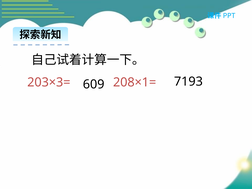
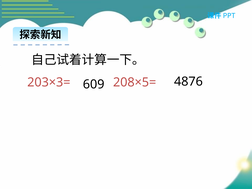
208×1=: 208×1= -> 208×5= (135, 82)
7193: 7193 -> 4876 (189, 82)
